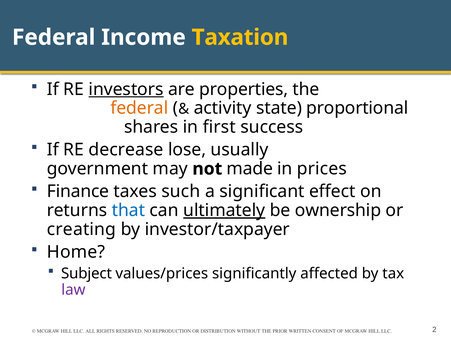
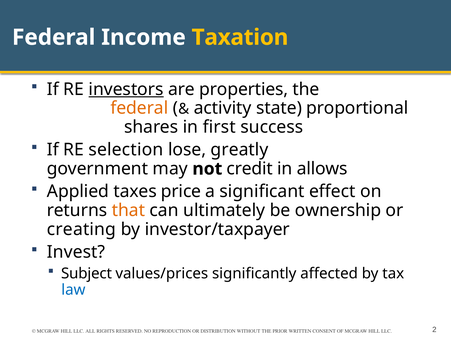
decrease: decrease -> selection (126, 150)
usually: usually -> greatly (240, 150)
made: made -> credit (250, 168)
prices: prices -> allows (322, 168)
Finance: Finance -> Applied (78, 191)
such: such -> price (181, 191)
that colour: blue -> orange (128, 210)
ultimately underline: present -> none (224, 210)
Home: Home -> Invest (76, 252)
law colour: purple -> blue (73, 289)
